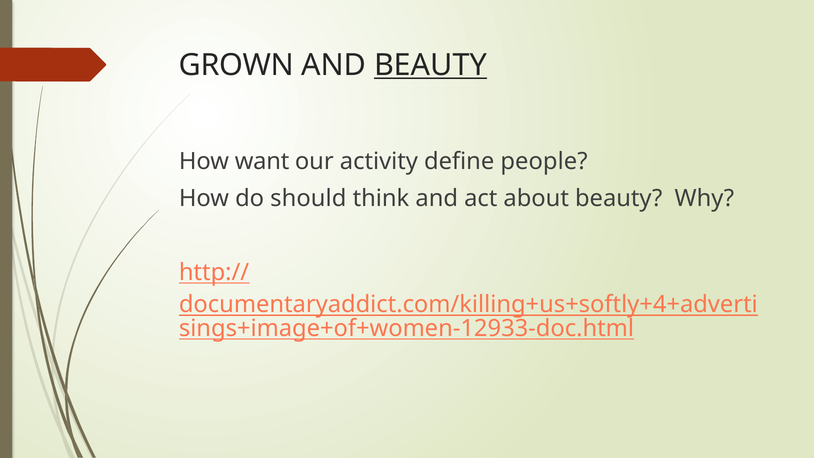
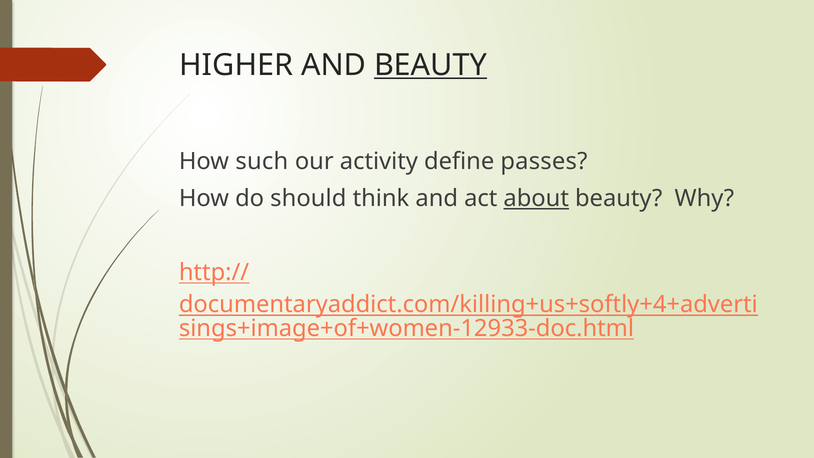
GROWN: GROWN -> HIGHER (236, 65)
want: want -> such (262, 161)
people: people -> passes (544, 161)
about underline: none -> present (536, 198)
